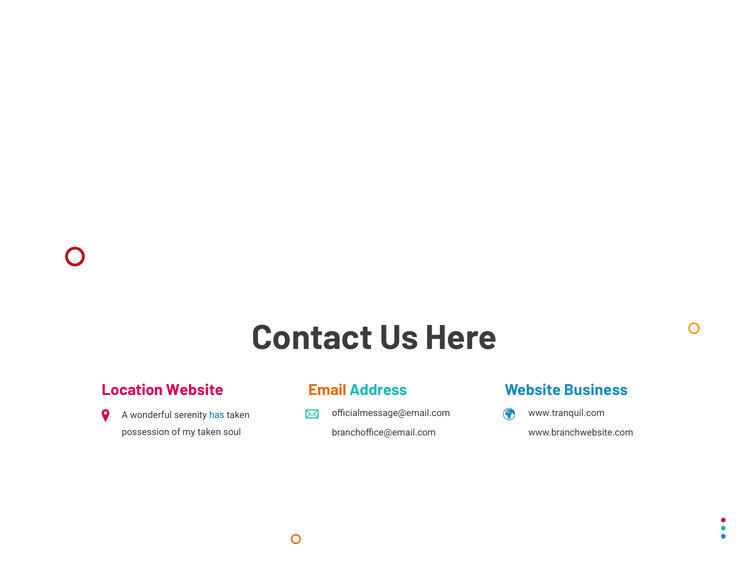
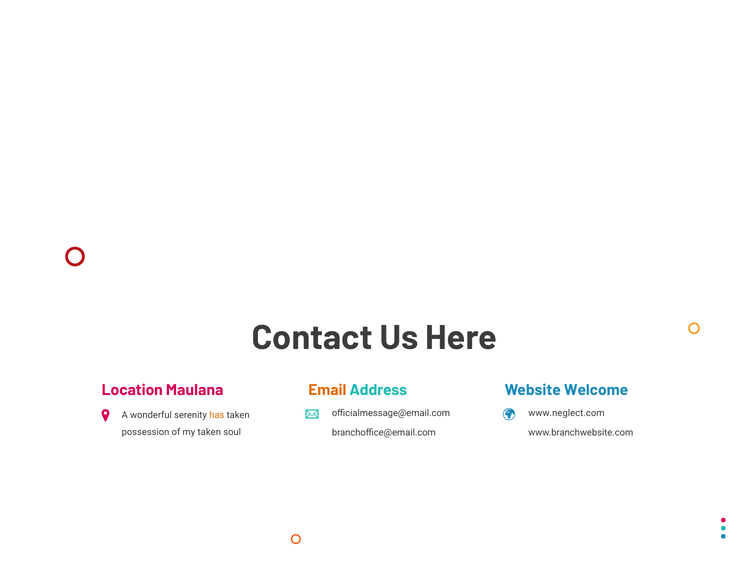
Location Website: Website -> Maulana (195, 390)
Business: Business -> Welcome (596, 390)
www.tranquil.com: www.tranquil.com -> www.neglect.com (566, 413)
has colour: blue -> orange (217, 415)
